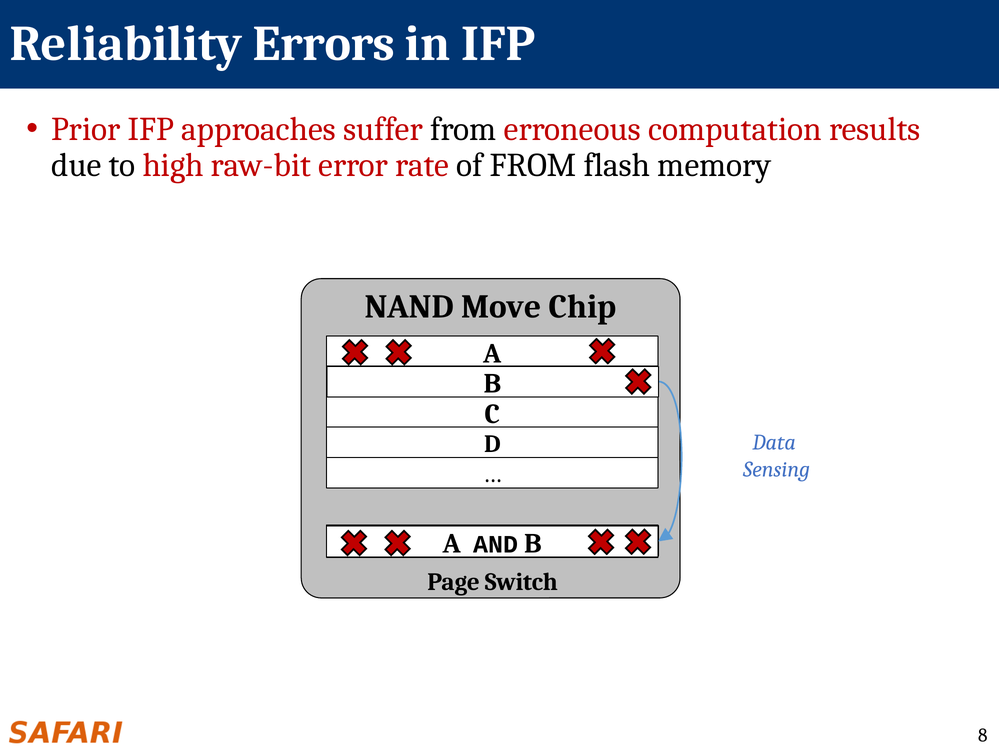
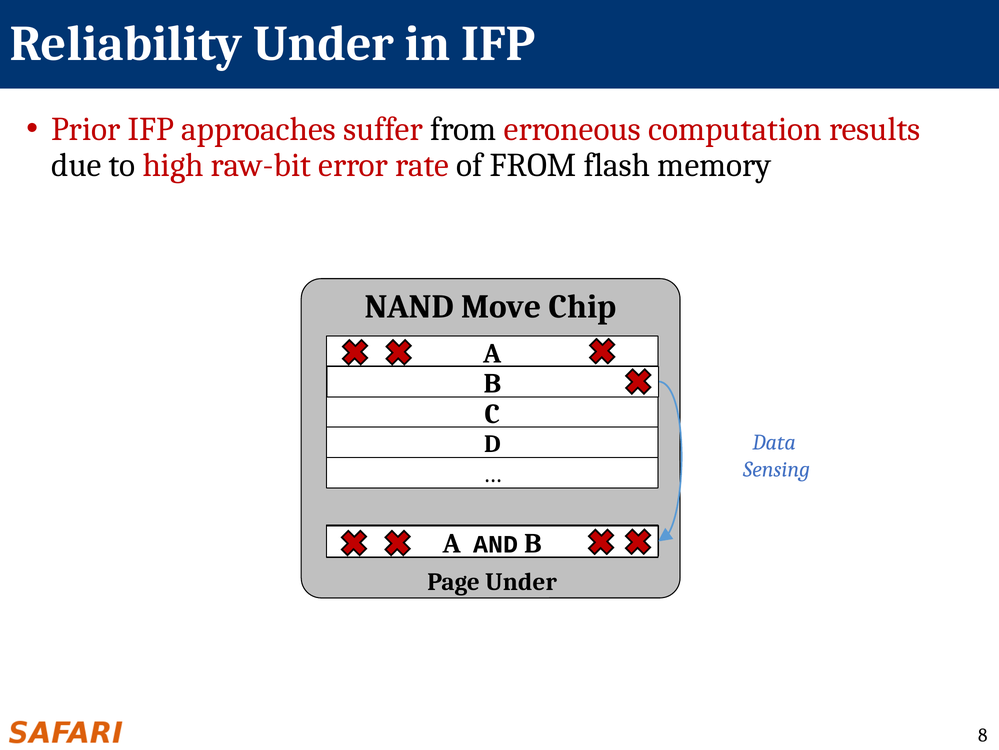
Reliability Errors: Errors -> Under (324, 44)
Page Switch: Switch -> Under (521, 581)
